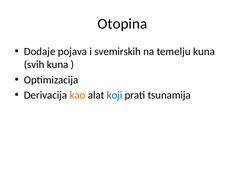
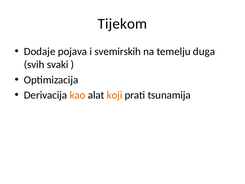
Otopina: Otopina -> Tijekom (122, 24)
temelju kuna: kuna -> duga (204, 51)
svih kuna: kuna -> svaki (58, 64)
koji colour: blue -> orange (115, 95)
